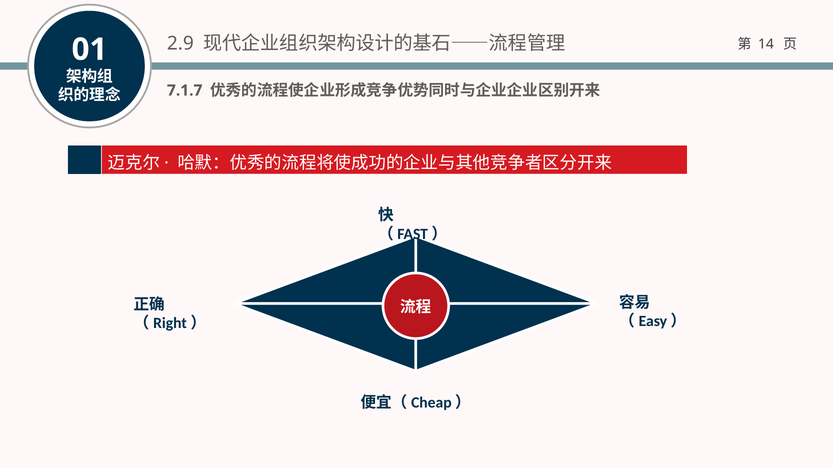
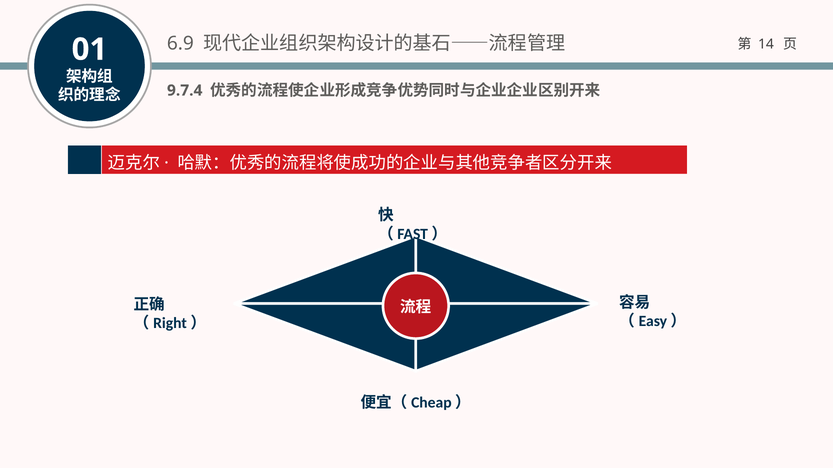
2.9: 2.9 -> 6.9 (180, 43)
7.1.7: 7.1.7 -> 9.7.4 (185, 90)
